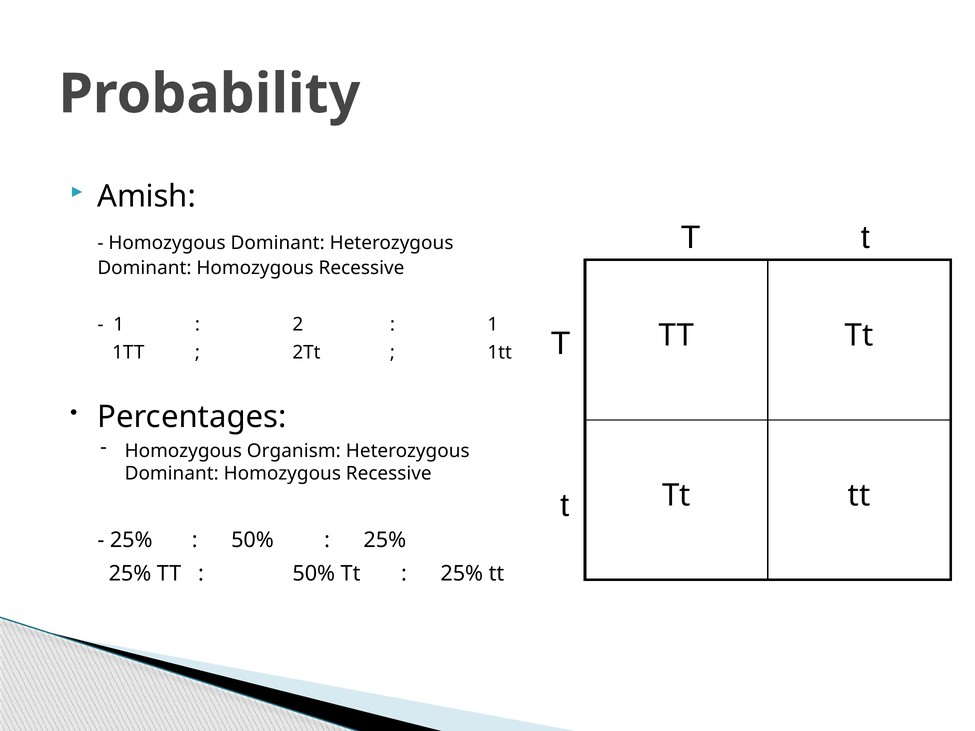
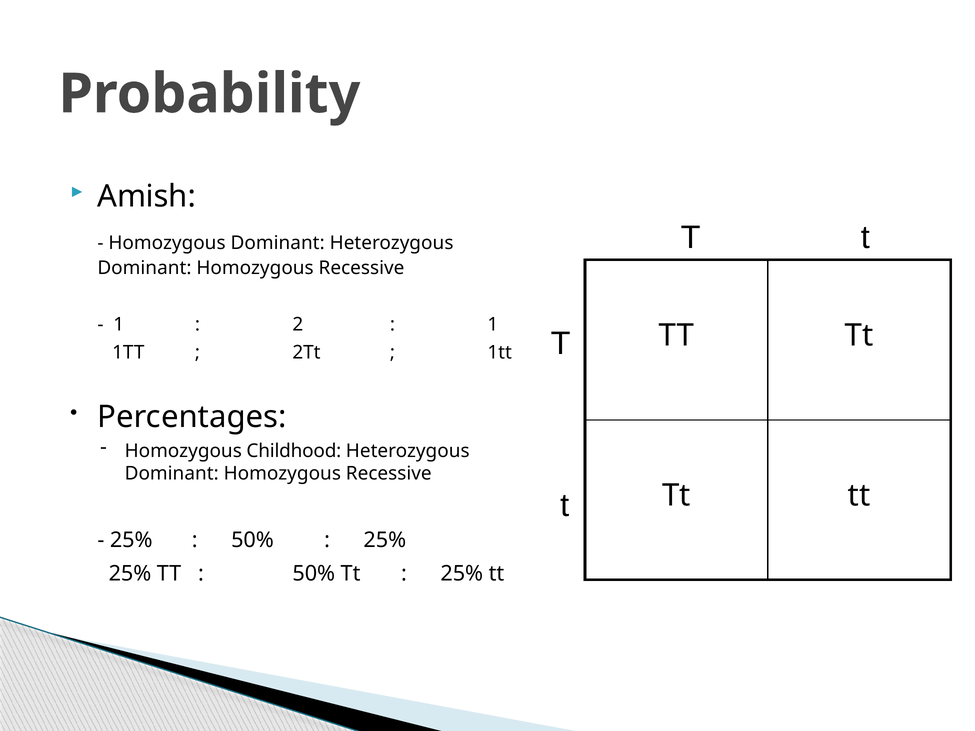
Organism: Organism -> Childhood (294, 451)
